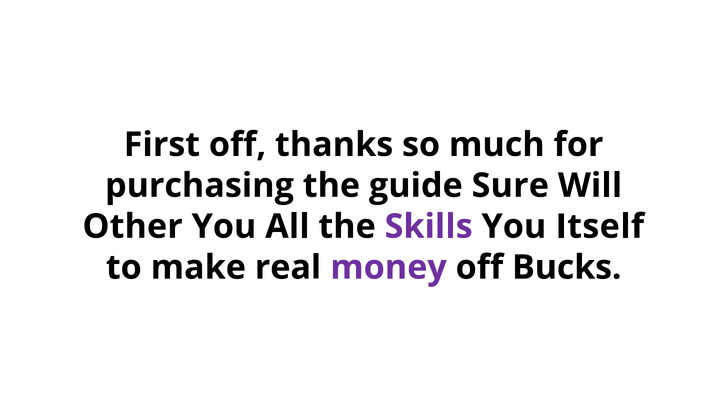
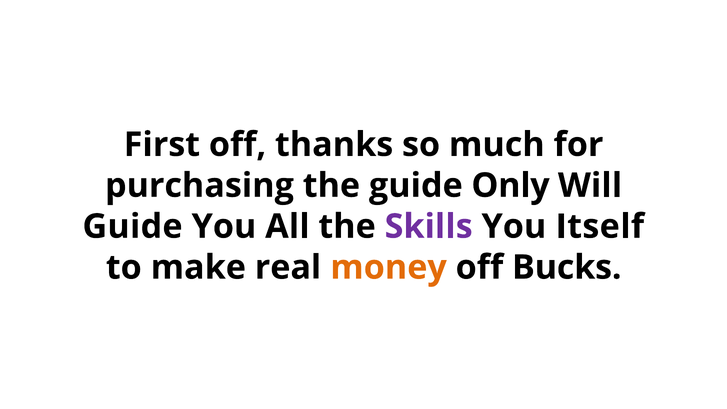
Sure: Sure -> Only (510, 186)
Other: Other -> Guide (132, 226)
money colour: purple -> orange (388, 267)
